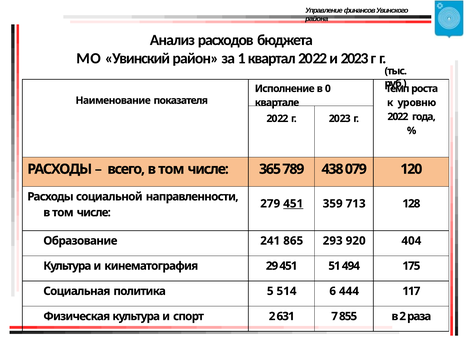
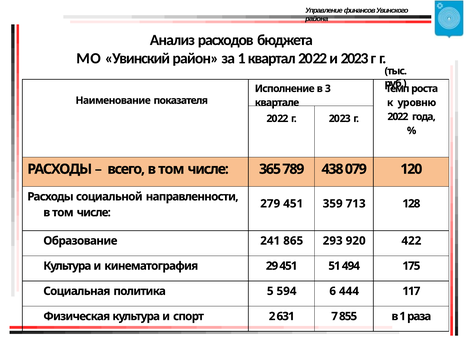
0: 0 -> 3 (328, 89)
451 underline: present -> none (293, 204)
404: 404 -> 422 (411, 241)
514: 514 -> 594 (287, 292)
в 2: 2 -> 1 (403, 317)
